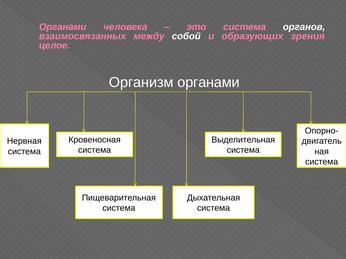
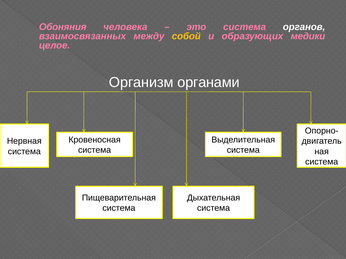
Органами: Органами -> Обоняния (63, 27)
собой colour: white -> yellow (186, 36)
зрения: зрения -> медики (308, 36)
